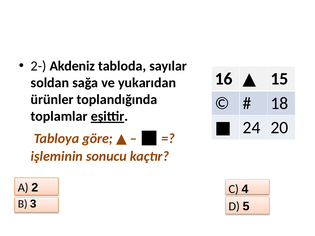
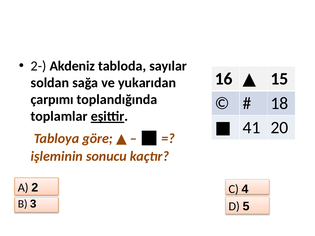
ürünler: ürünler -> çarpımı (52, 100)
24: 24 -> 41 (252, 128)
